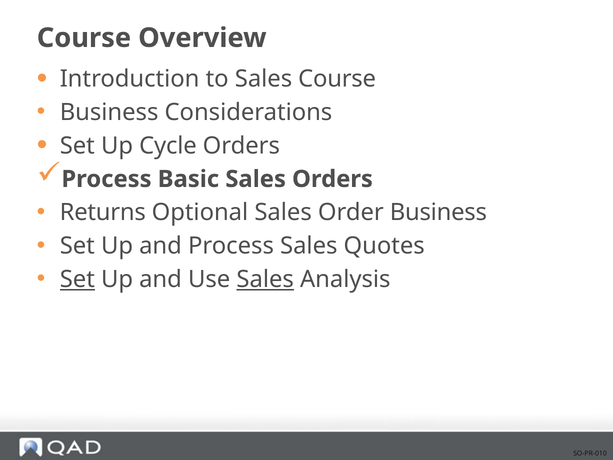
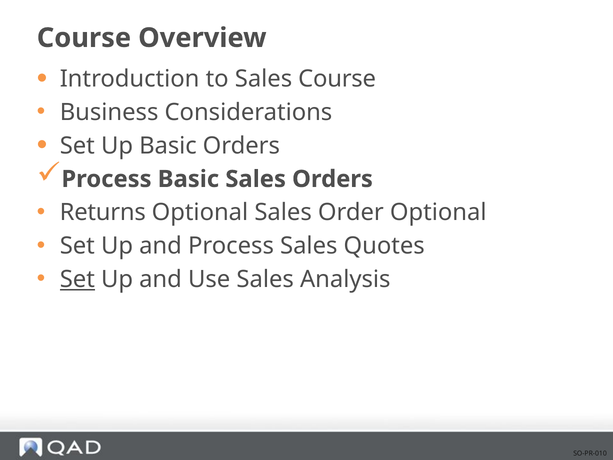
Up Cycle: Cycle -> Basic (168, 146)
Order Business: Business -> Optional (438, 212)
Sales underline: present -> none (265, 279)
